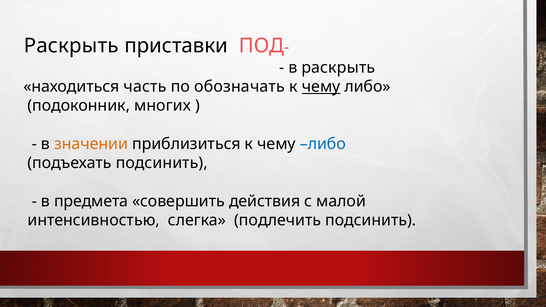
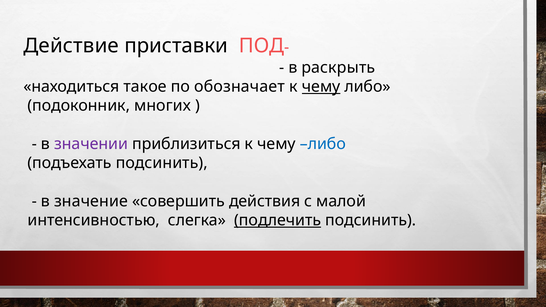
Раскрыть: Раскрыть -> Действие (71, 46)
часть: часть -> такое (145, 87)
обозначать: обозначать -> обозначает (240, 87)
значении colour: orange -> purple (91, 144)
предмета: предмета -> значение (91, 201)
подлечить underline: none -> present (278, 220)
